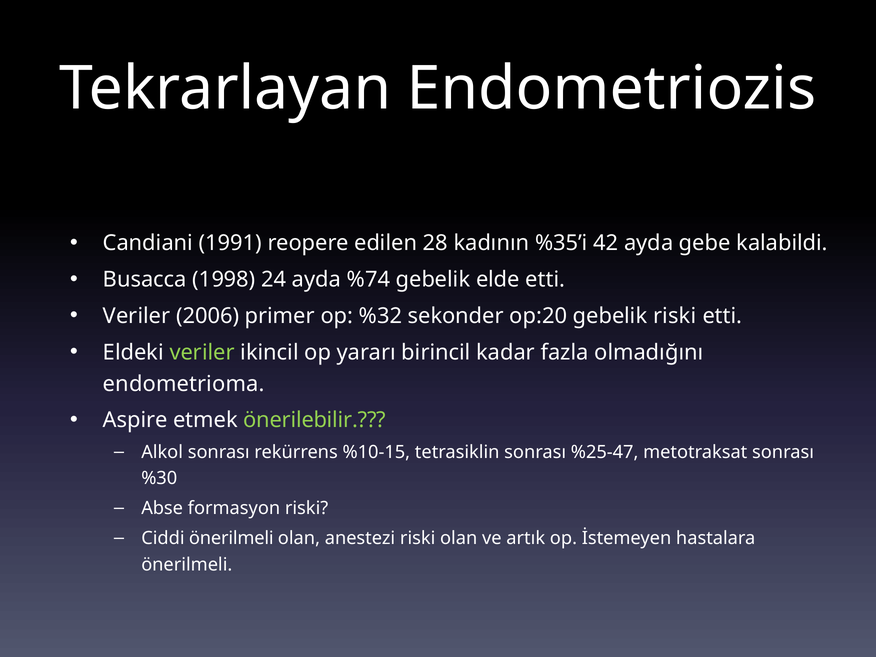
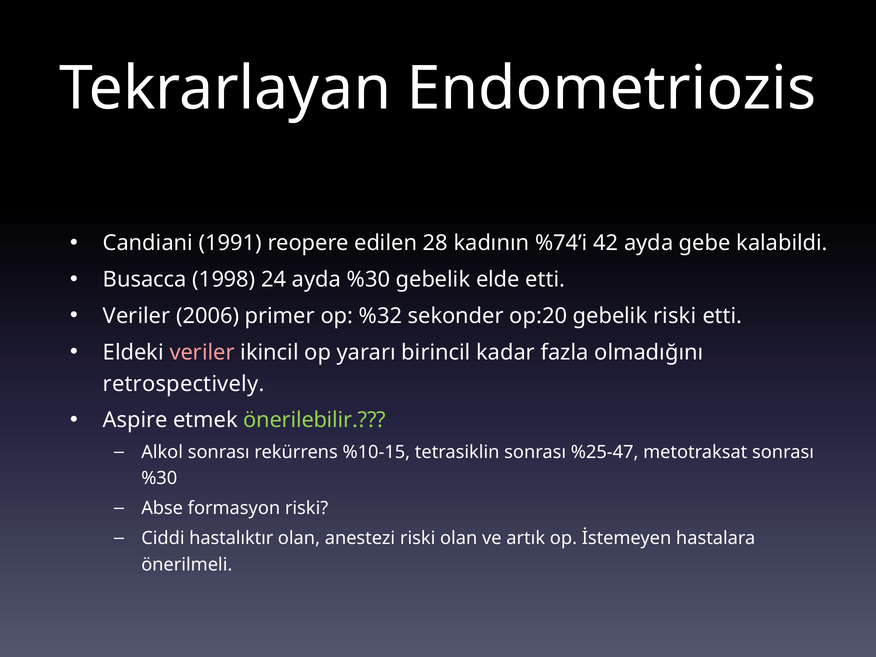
%35’i: %35’i -> %74’i (561, 243)
ayda %74: %74 -> %30 (368, 280)
veriler colour: light green -> pink (202, 352)
endometrioma: endometrioma -> retrospectively (184, 384)
Ciddi önerilmeli: önerilmeli -> hastalıktır (231, 538)
